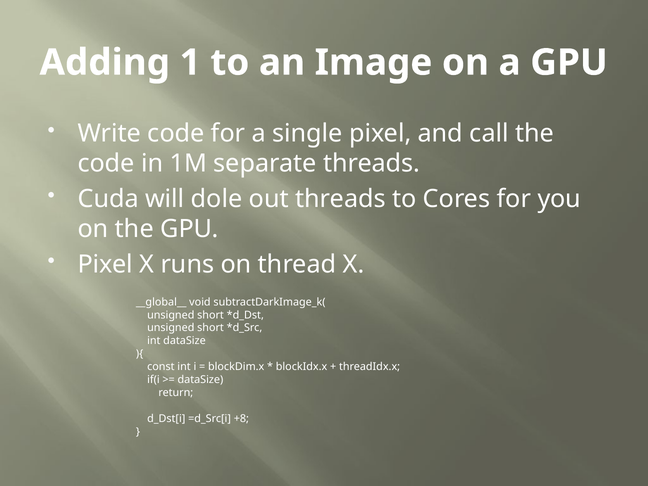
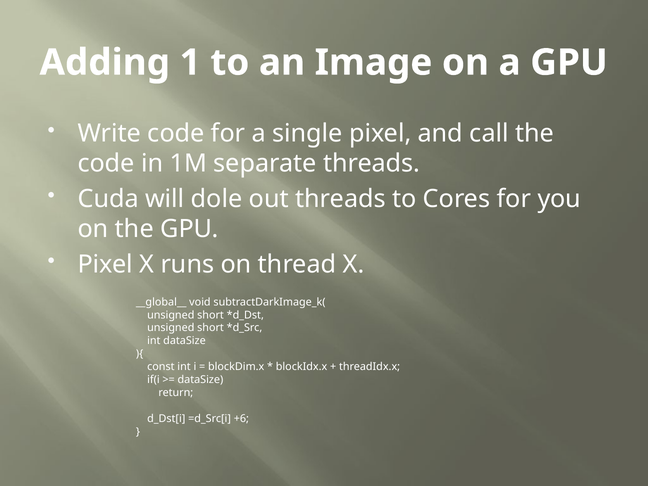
+8: +8 -> +6 (241, 419)
